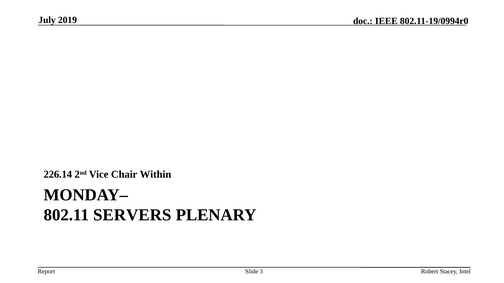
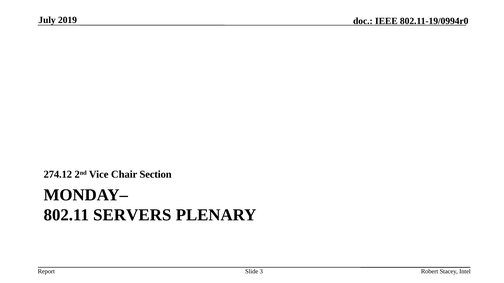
226.14: 226.14 -> 274.12 (58, 175)
Within: Within -> Section (156, 175)
